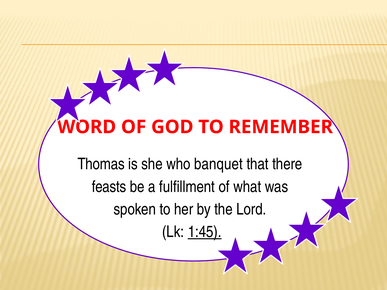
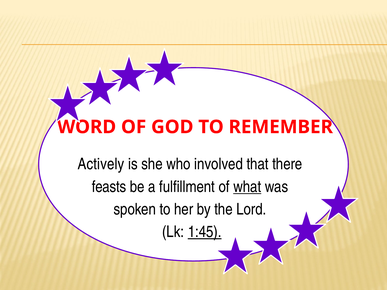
Thomas: Thomas -> Actively (101, 164)
banquet: banquet -> involved (219, 164)
what underline: none -> present (247, 187)
